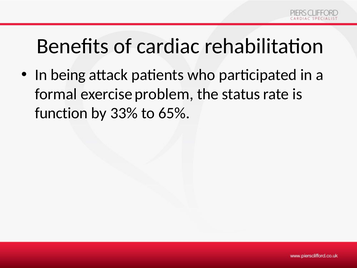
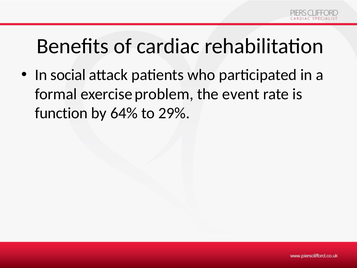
being: being -> social (68, 75)
status: status -> event (241, 94)
33%: 33% -> 64% (124, 113)
65%: 65% -> 29% (174, 113)
